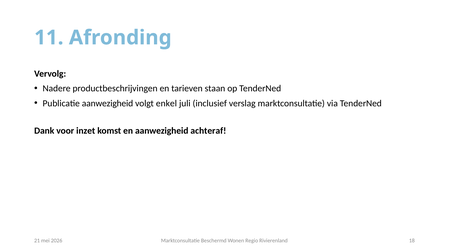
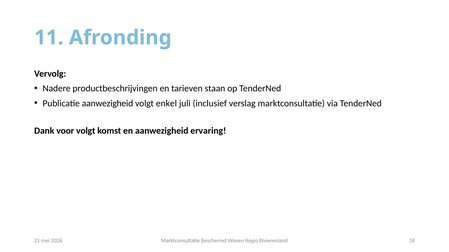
voor inzet: inzet -> volgt (86, 131)
achteraf: achteraf -> ervaring (208, 131)
